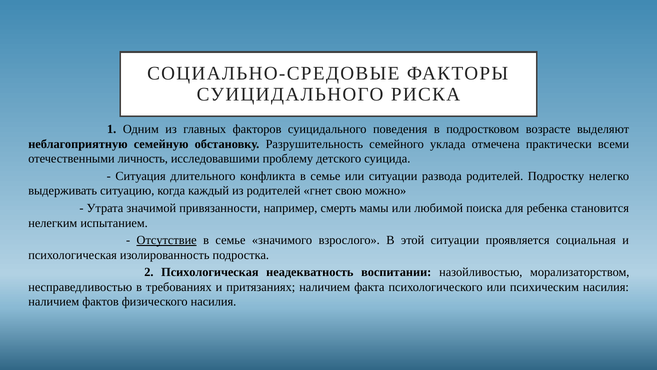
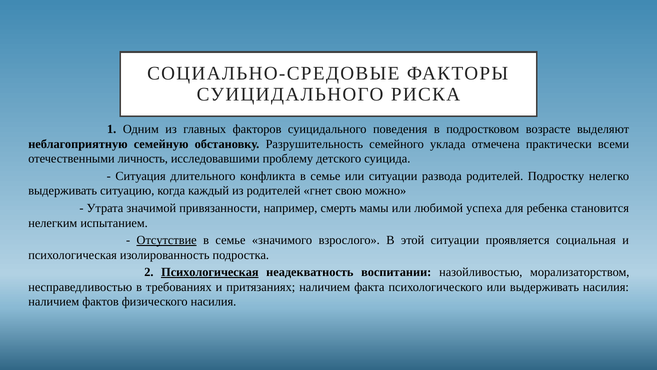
поиска: поиска -> успеха (484, 208)
Психологическая underline: none -> present (210, 272)
или психическим: психическим -> выдерживать (544, 287)
